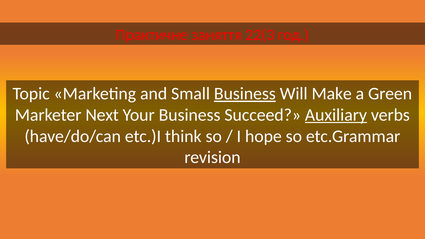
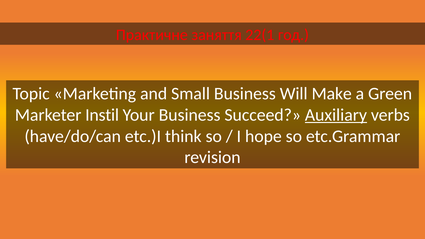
22(3: 22(3 -> 22(1 (260, 35)
Business underline: present -> none (245, 94)
Next: Next -> Instil (102, 115)
